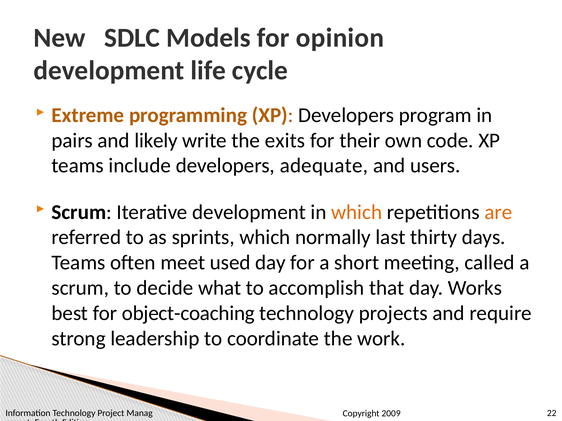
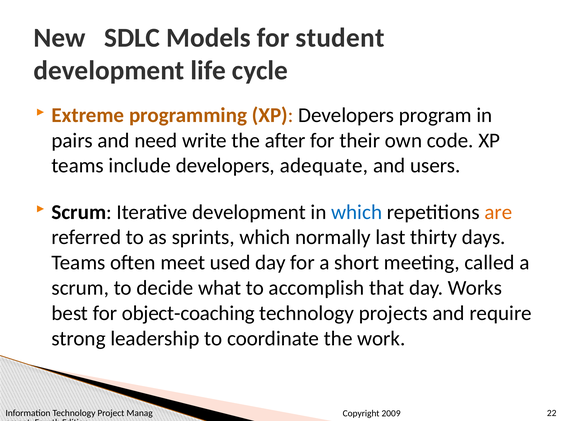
opinion: opinion -> student (340, 38)
likely: likely -> need (156, 141)
exits: exits -> after (285, 141)
which colour: orange -> blue (357, 212)
